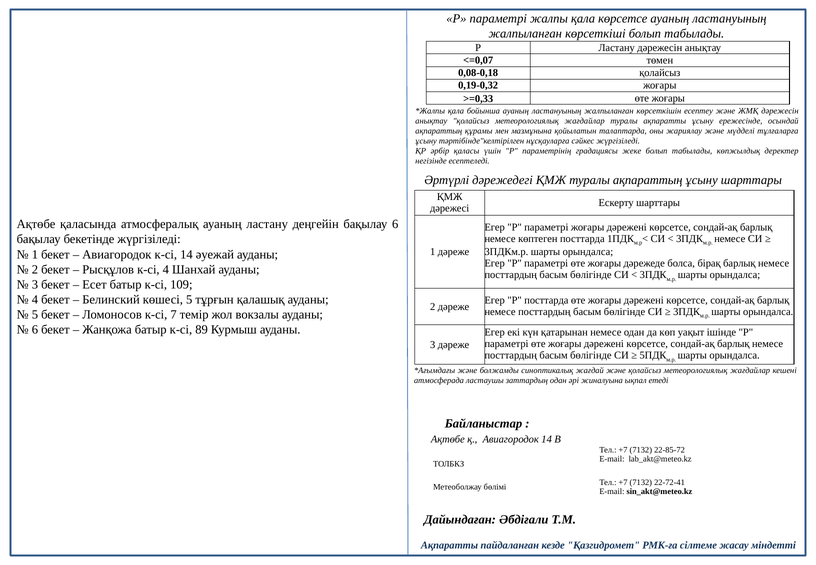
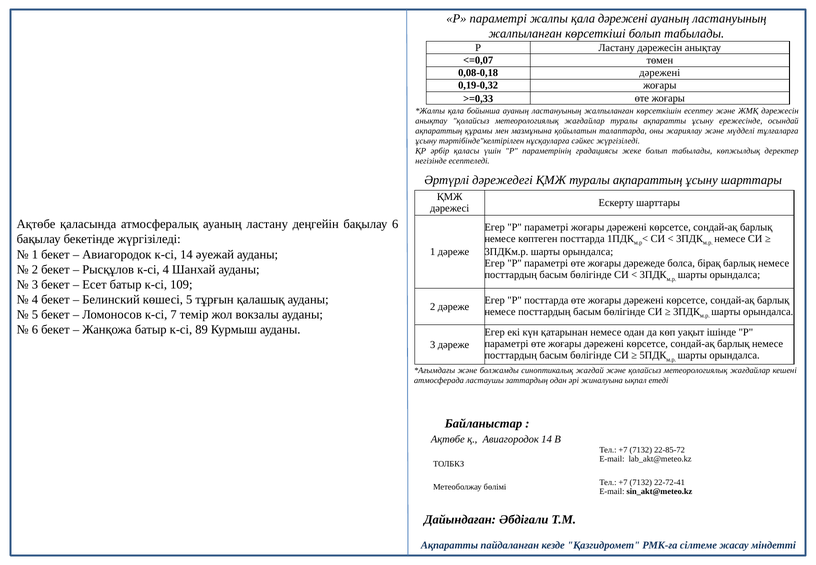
қала көрсетсе: көрсетсе -> дәрежені (623, 19)
0,08-0,18 қолайсыз: қолайсыз -> дәрежені (660, 73)
